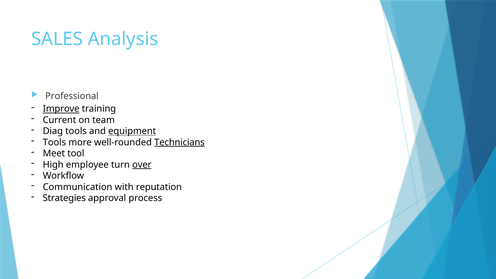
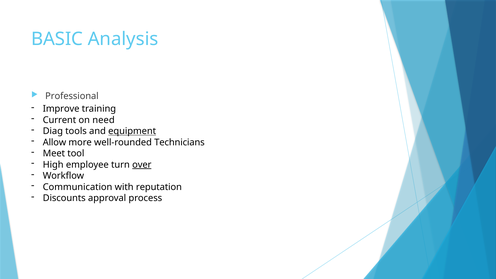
SALES: SALES -> BASIC (57, 39)
Improve underline: present -> none (61, 109)
team: team -> need (104, 120)
Tools: Tools -> Allow (54, 142)
Technicians underline: present -> none (179, 142)
Strategies: Strategies -> Discounts (64, 198)
